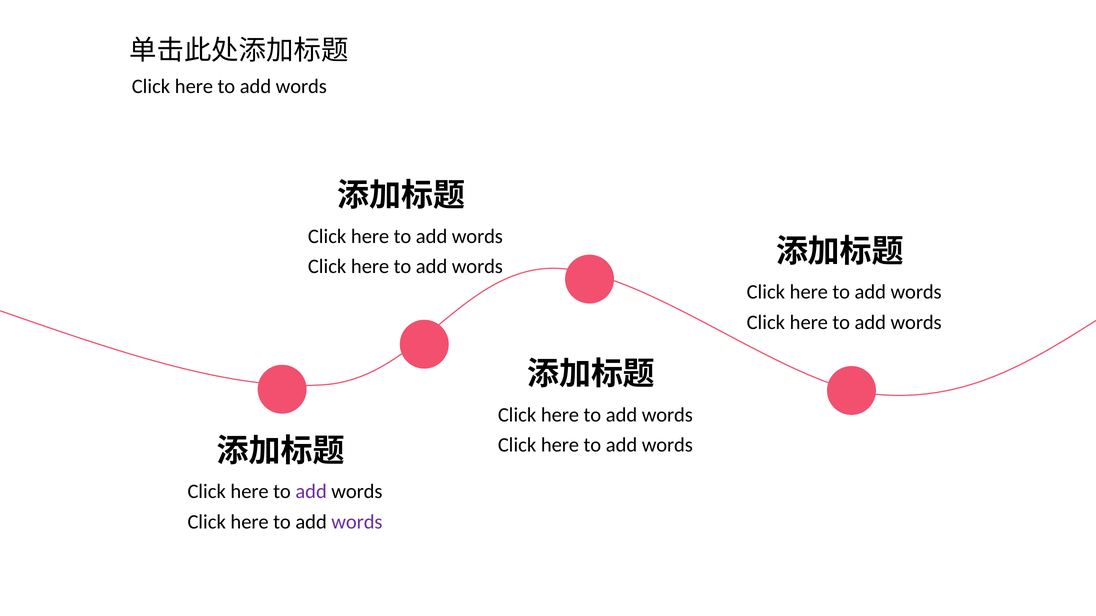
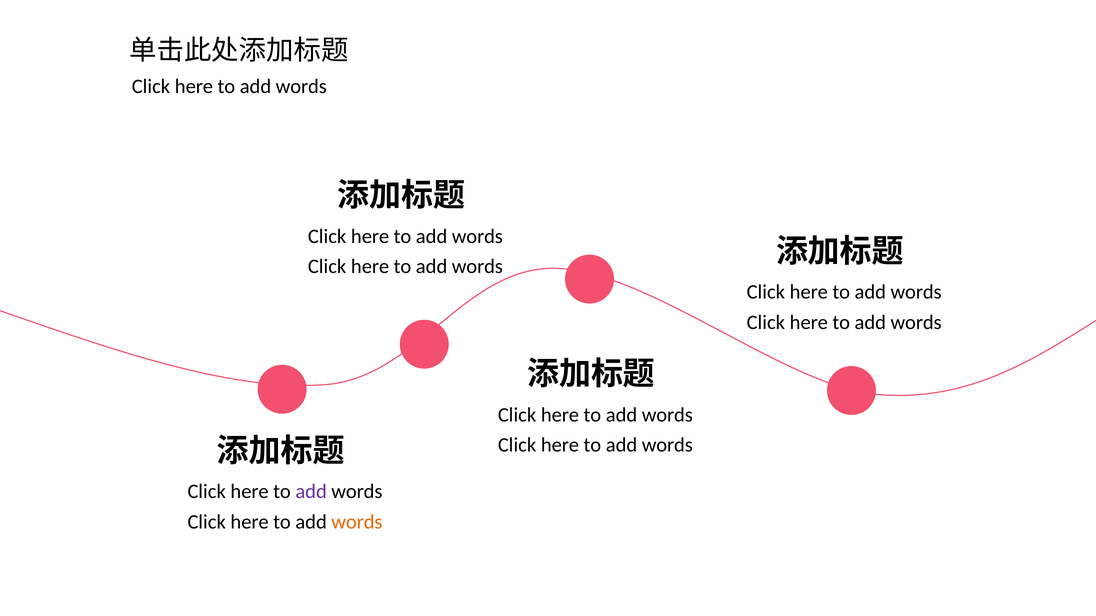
words colour: purple -> orange (357, 522)
